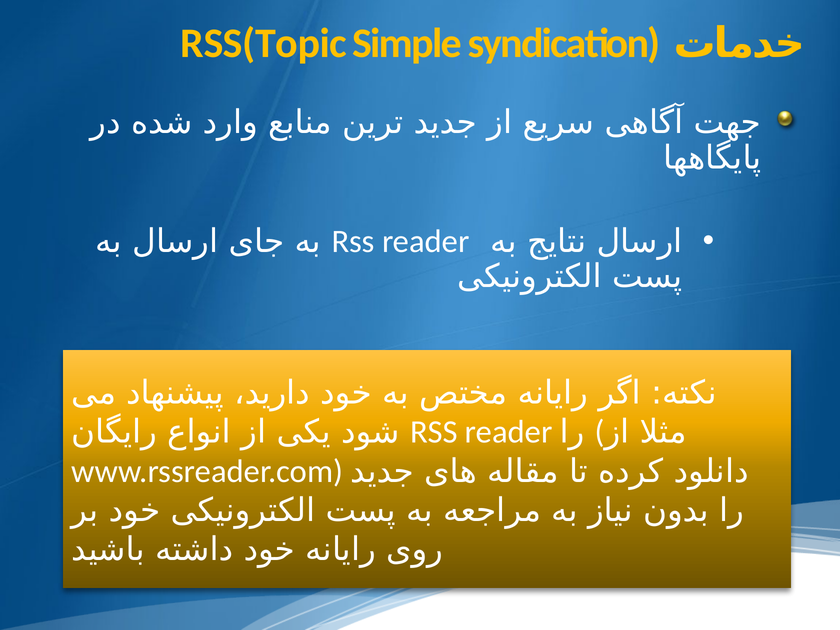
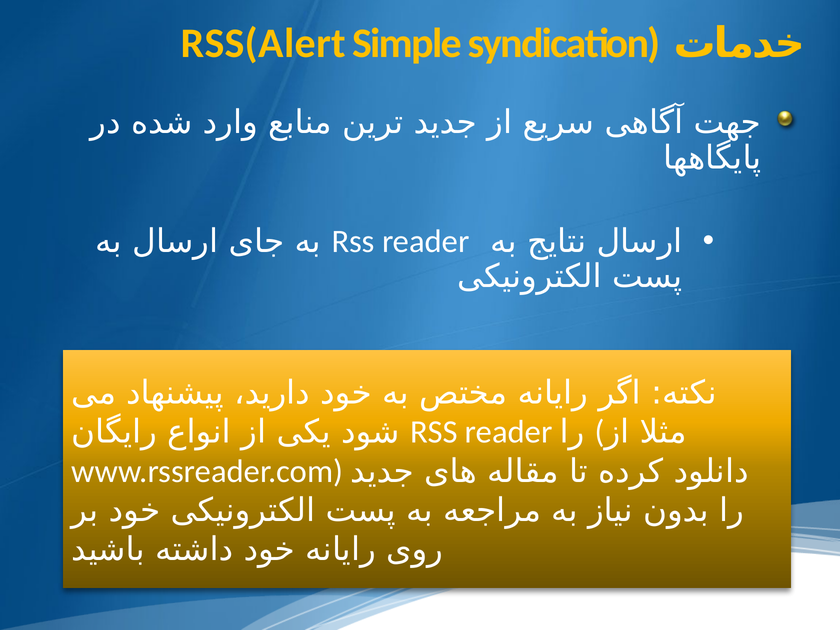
RSS(Topic: RSS(Topic -> RSS(Alert (263, 44)
